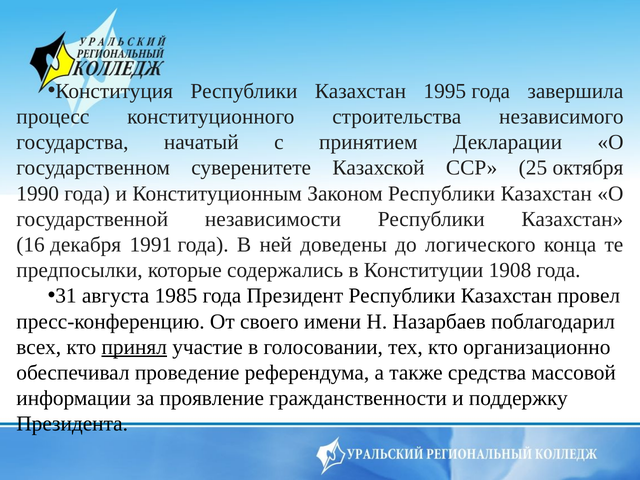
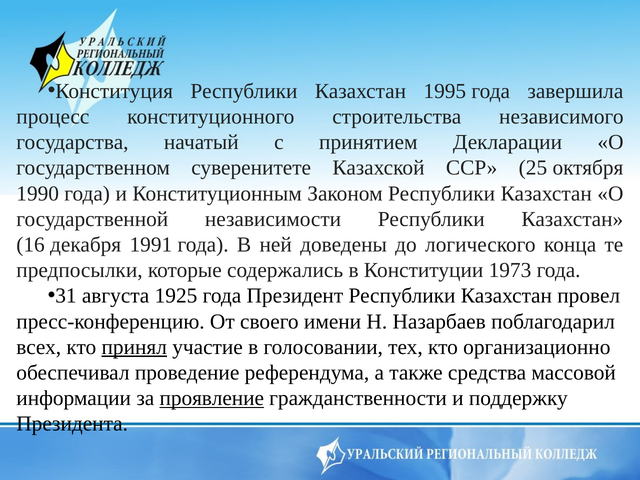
1908: 1908 -> 1973 (510, 270)
1985: 1985 -> 1925 (176, 296)
проявление underline: none -> present (212, 398)
